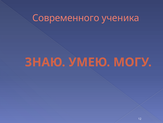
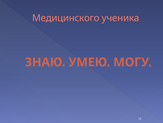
Современного: Современного -> Медицинского (66, 18)
